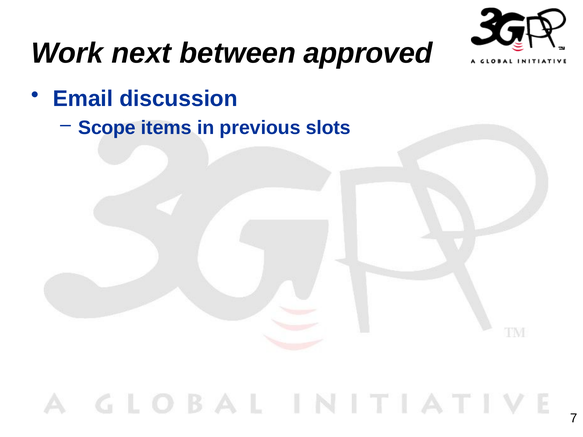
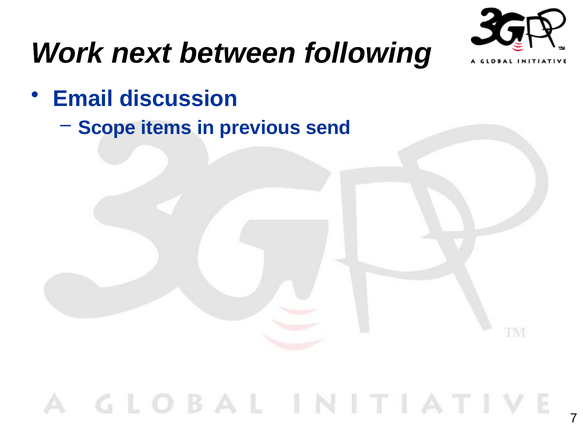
approved: approved -> following (368, 53)
slots: slots -> send (328, 128)
